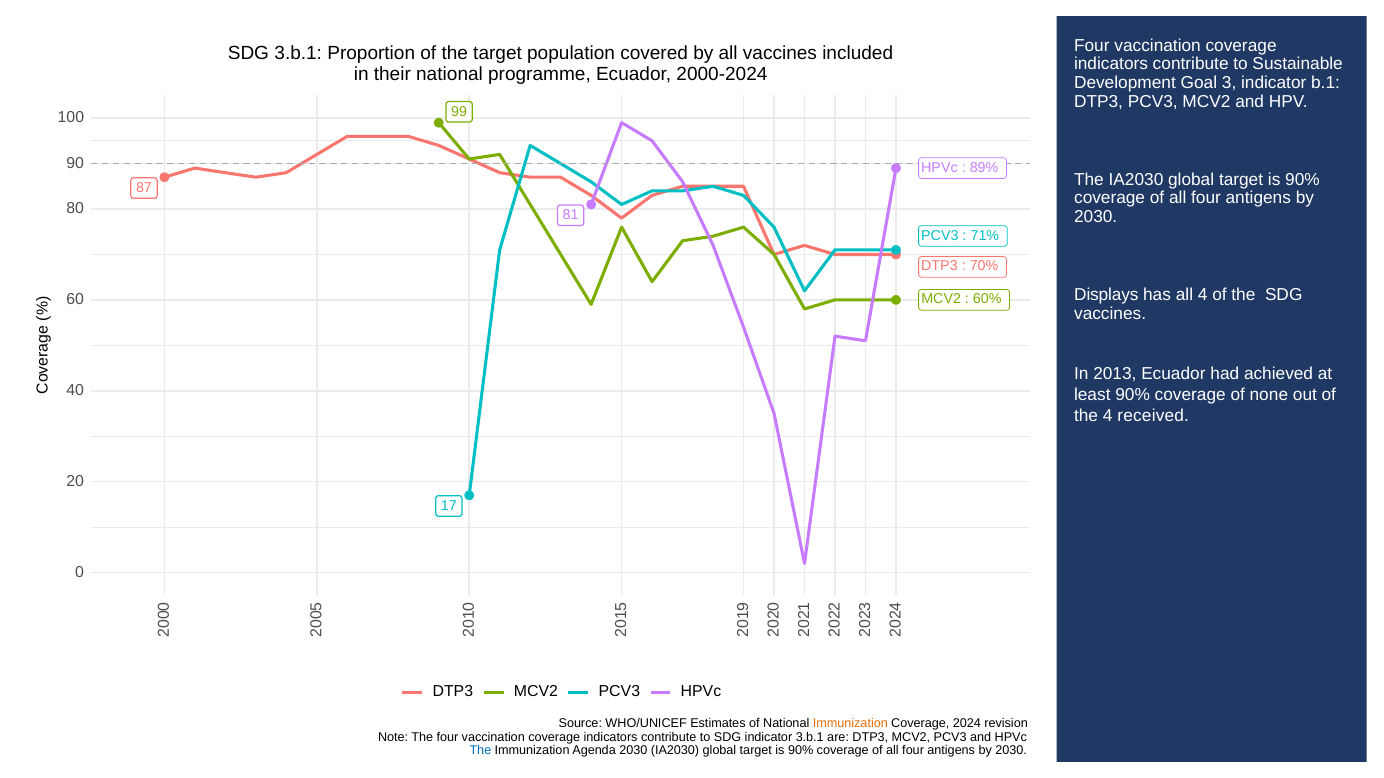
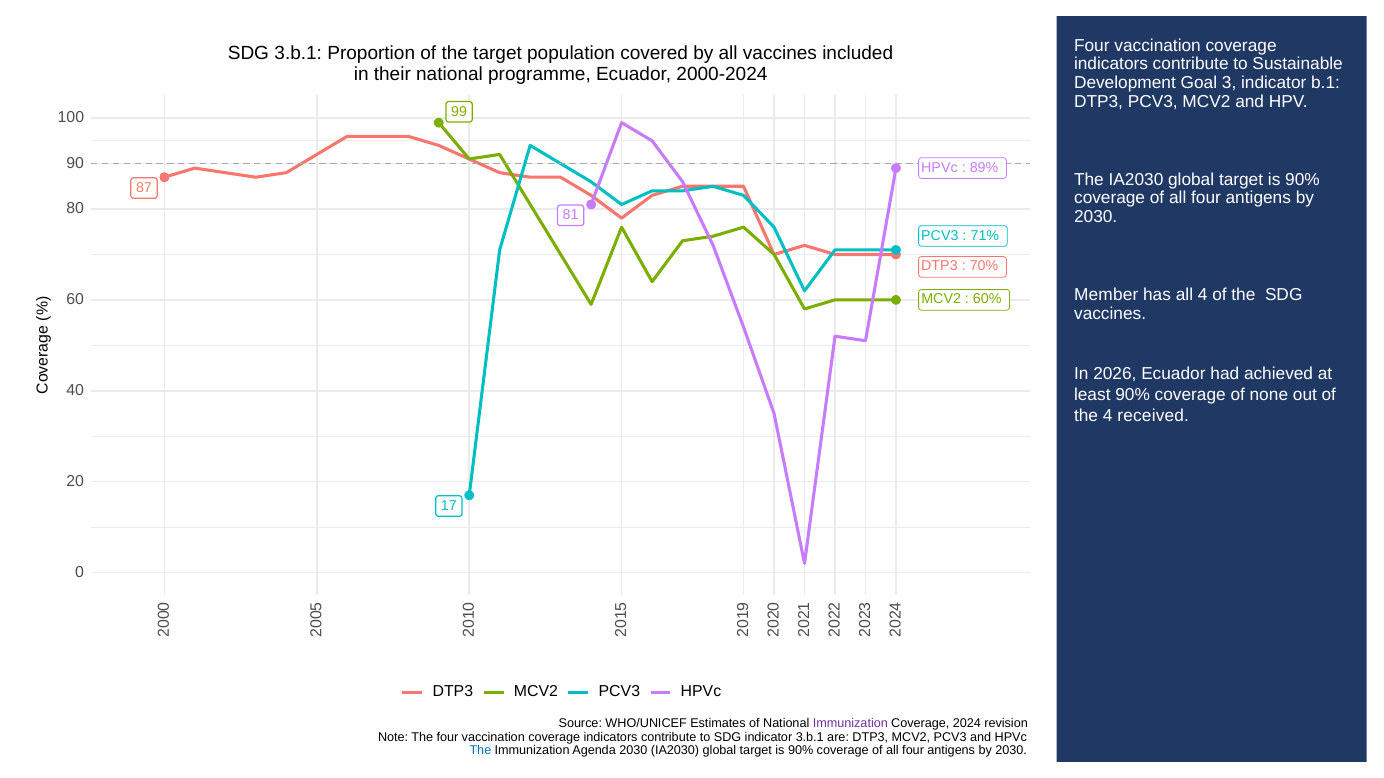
Displays: Displays -> Member (1106, 295)
2013: 2013 -> 2026 (1115, 374)
Immunization colour: orange -> purple (850, 724)
